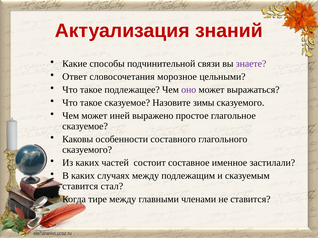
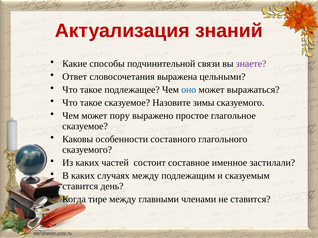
морозное: морозное -> выражена (177, 77)
оно colour: purple -> blue (189, 90)
иней: иней -> пору (120, 116)
стал: стал -> день (112, 186)
